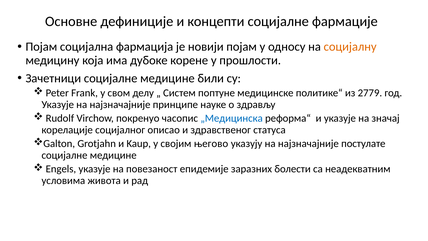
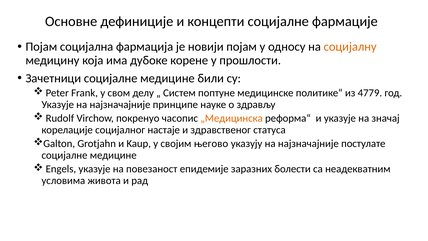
2779: 2779 -> 4779 (370, 93)
„Медицинска colour: blue -> orange (232, 118)
описао: описао -> настаје (164, 130)
